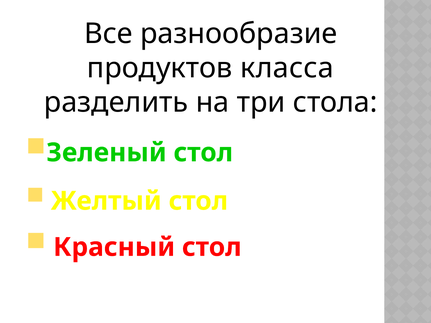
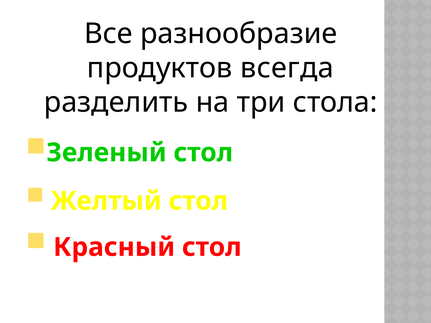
класса: класса -> всегда (287, 68)
